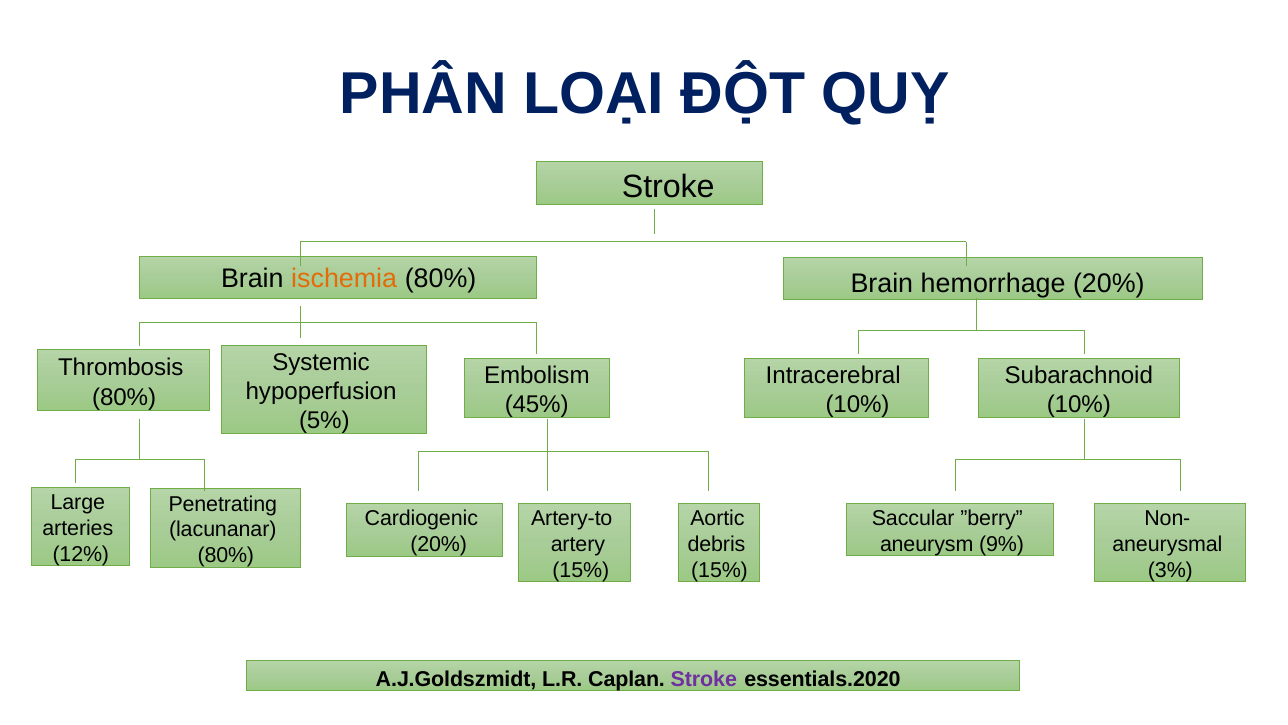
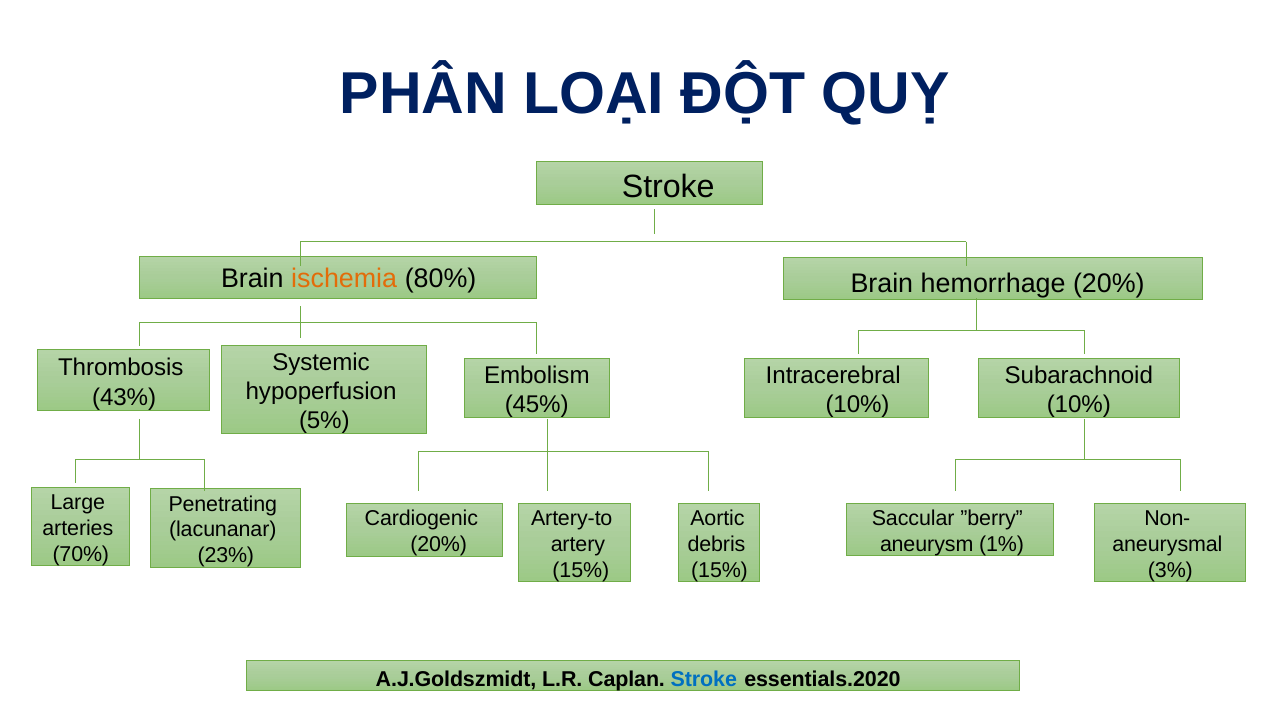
80%: 80% -> 43% (124, 397)
9%: 9% -> 1% (1002, 544)
12%: 12% -> 70% (81, 554)
80%: 80% -> 23% (226, 555)
Stroke colour: purple -> blue (704, 679)
